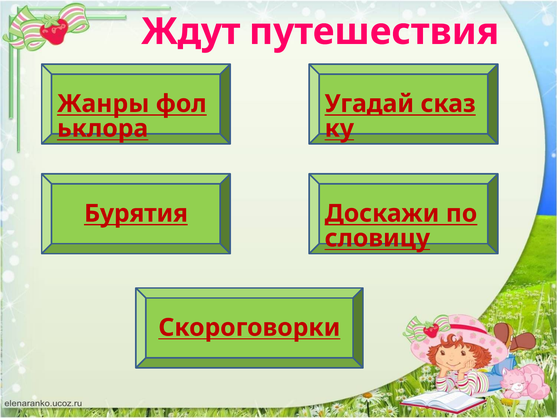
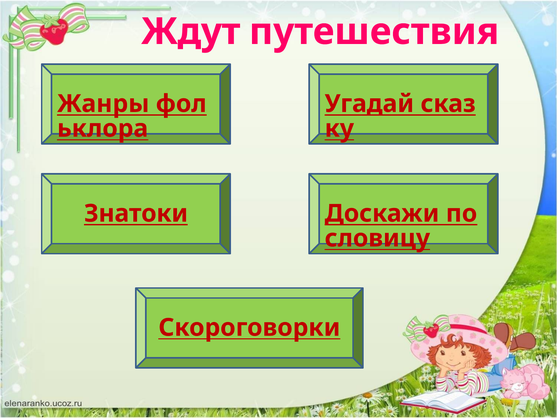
Бурятия: Бурятия -> Знатоки (136, 213)
